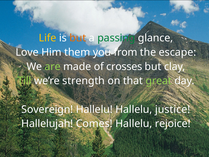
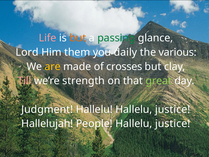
Life colour: yellow -> pink (48, 38)
Love: Love -> Lord (27, 52)
from: from -> daily (125, 52)
escape: escape -> various (178, 52)
are colour: light green -> yellow (53, 66)
Till colour: light green -> pink (24, 81)
Sovereign: Sovereign -> Judgment (47, 109)
Comes: Comes -> People (94, 123)
rejoice: rejoice -> justice (173, 123)
